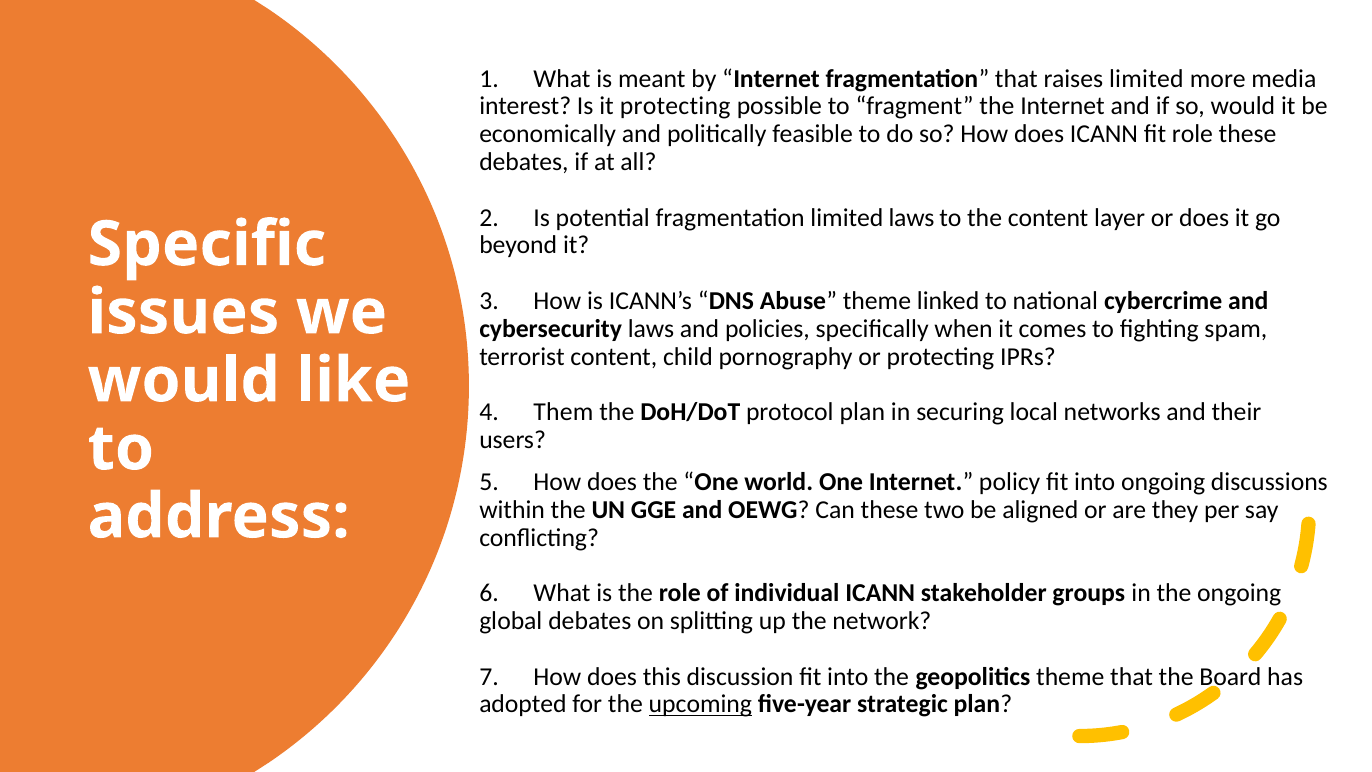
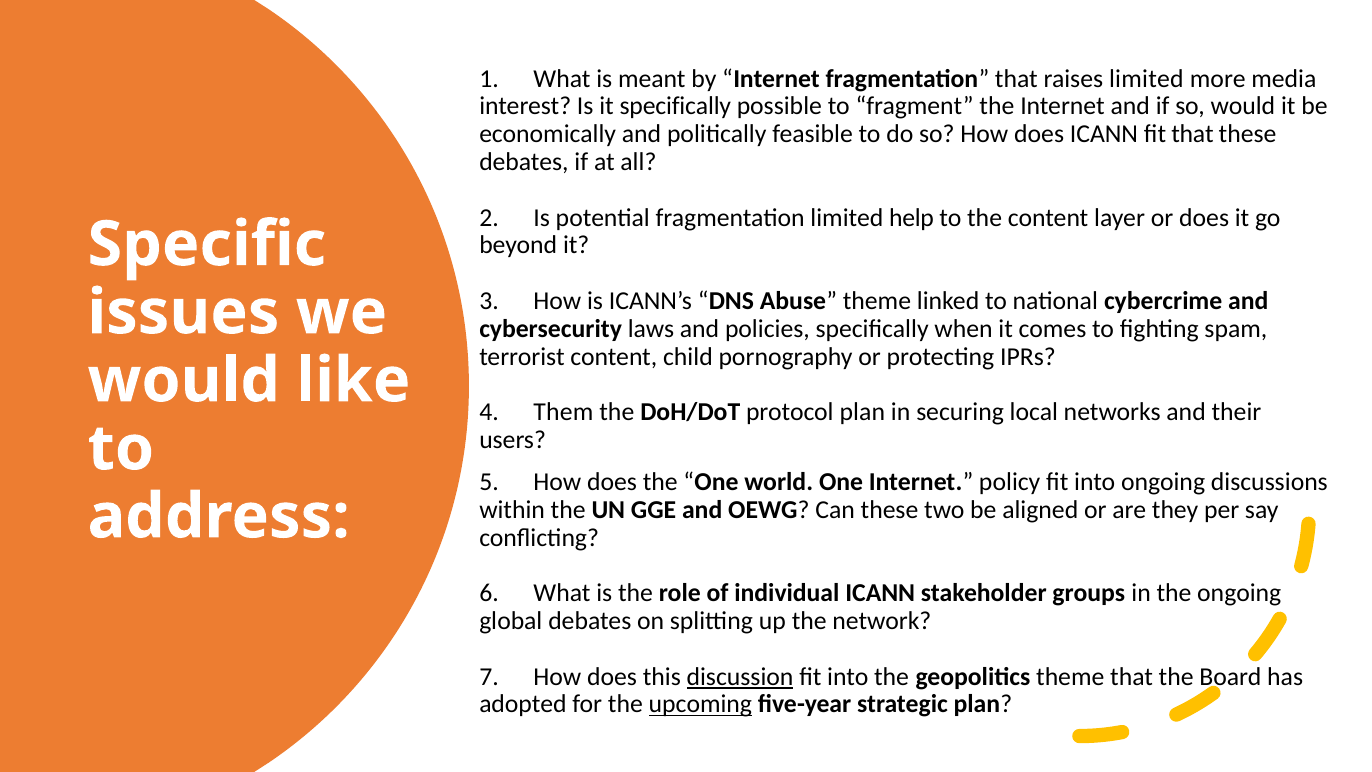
it protecting: protecting -> specifically (675, 106)
fit role: role -> that (1193, 134)
limited laws: laws -> help (912, 217)
discussion underline: none -> present (740, 676)
